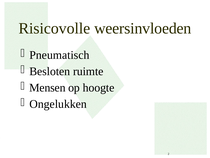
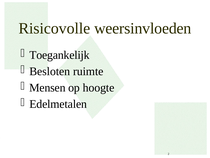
Pneumatisch: Pneumatisch -> Toegankelijk (59, 55)
Ongelukken: Ongelukken -> Edelmetalen (58, 104)
